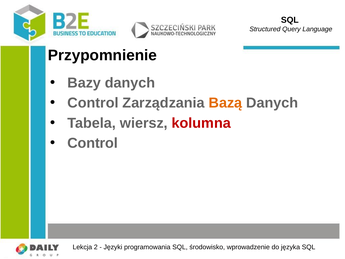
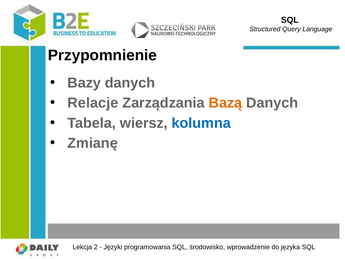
Control: Control -> Relacje (93, 103)
kolumna colour: red -> blue (201, 123)
Control: Control -> Zmianę (93, 143)
